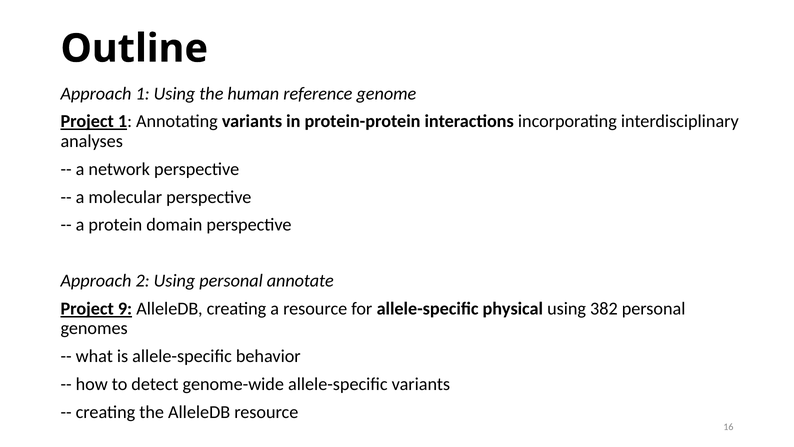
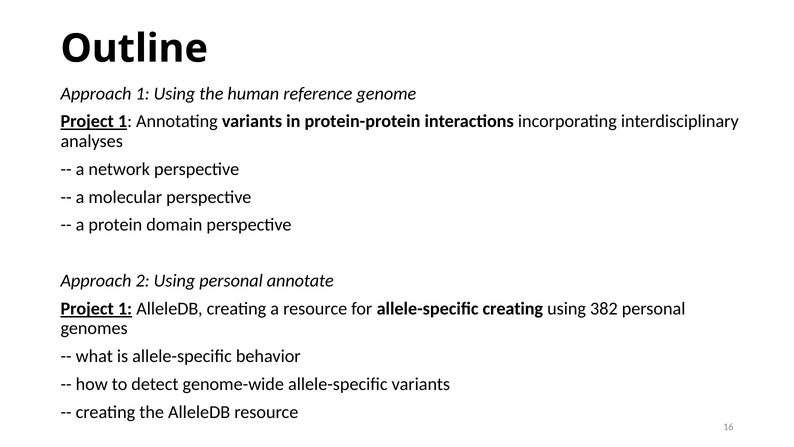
9: 9 -> 1 (125, 309)
allele-specific physical: physical -> creating (513, 309)
